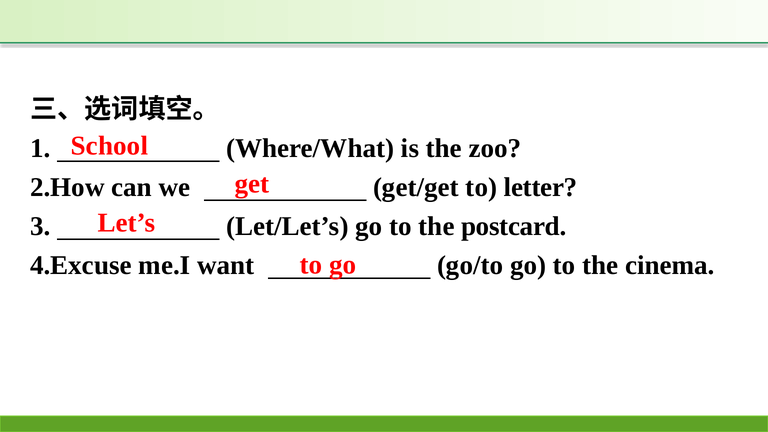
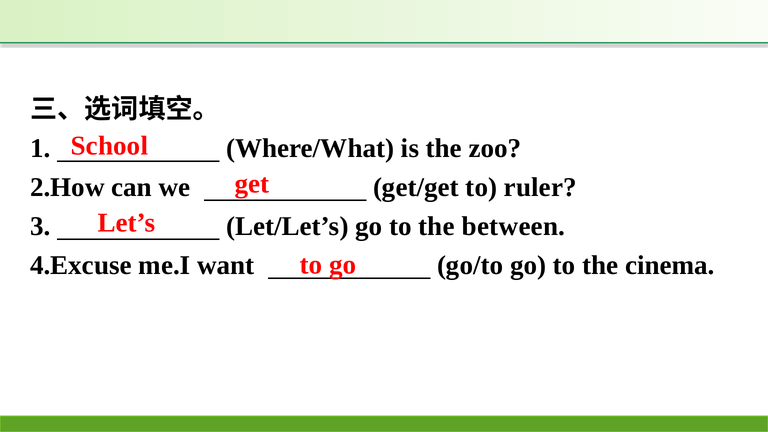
letter: letter -> ruler (540, 187)
postcard: postcard -> between (514, 226)
